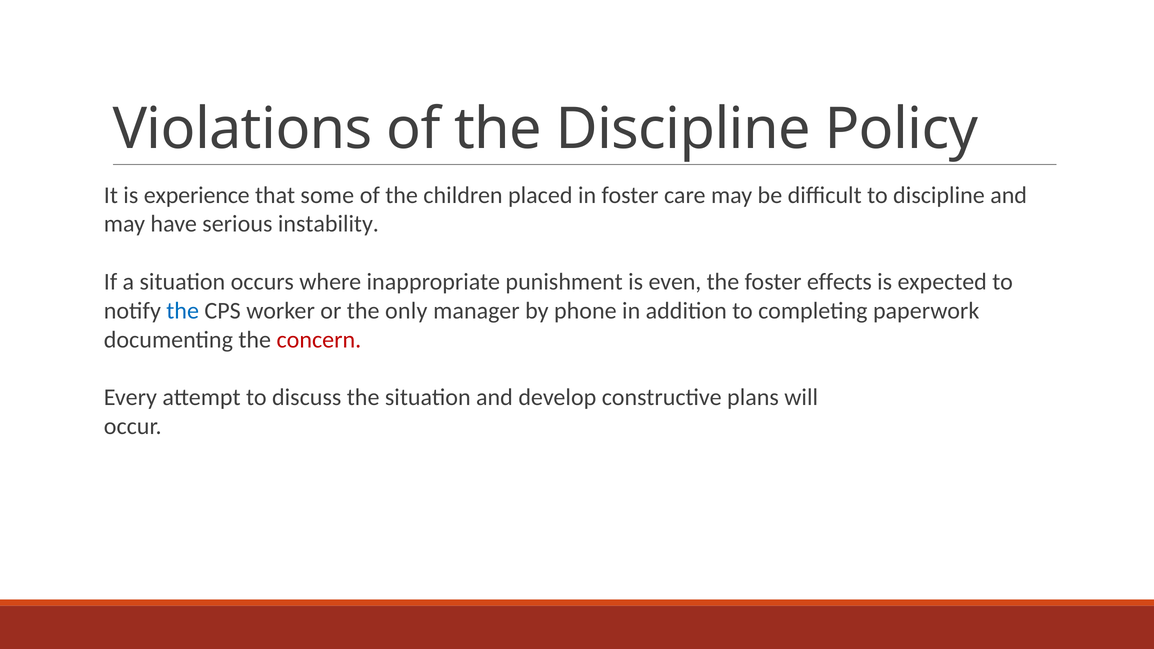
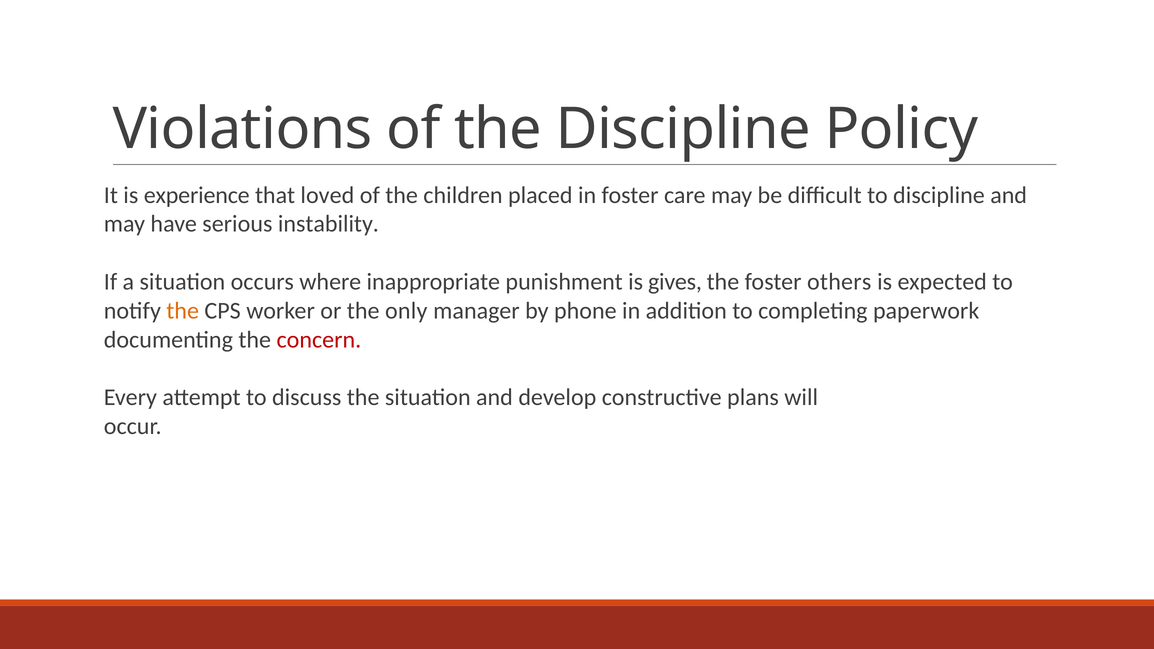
some: some -> loved (327, 195)
even: even -> gives (675, 282)
effects: effects -> others (839, 282)
the colour: blue -> orange (183, 311)
